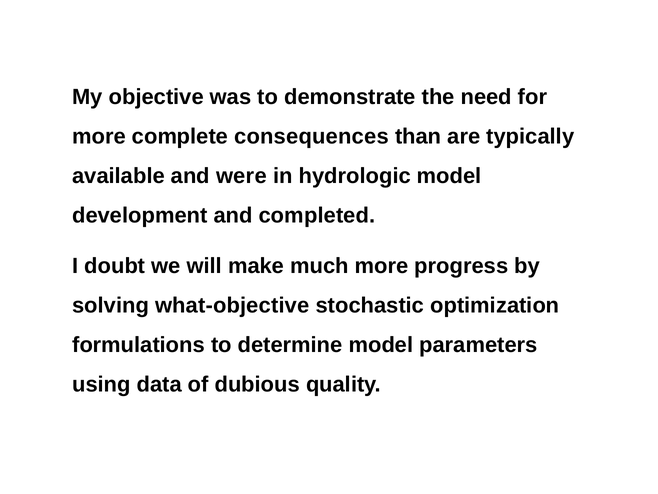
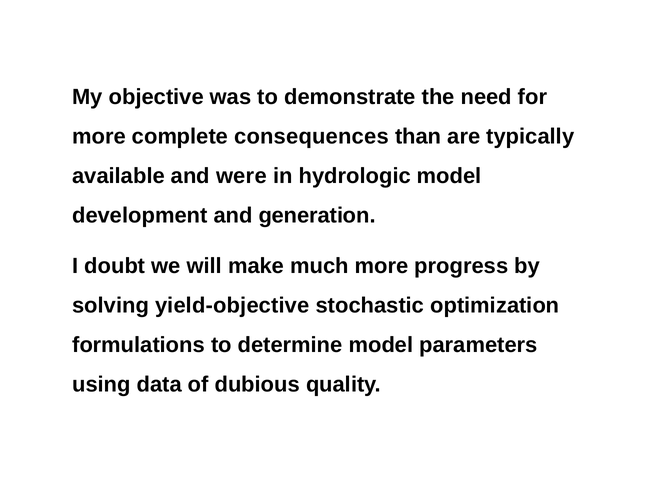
completed: completed -> generation (317, 215)
what-objective: what-objective -> yield-objective (232, 305)
